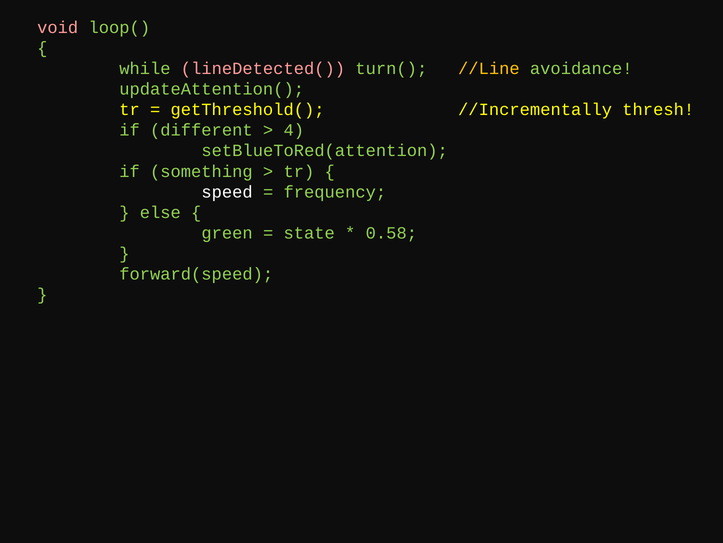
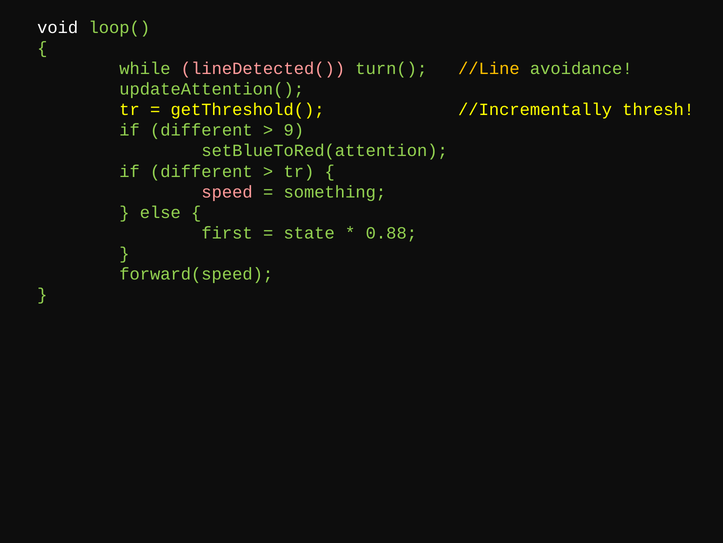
void colour: pink -> white (58, 28)
4: 4 -> 9 (294, 130)
something: something -> different (201, 171)
speed colour: white -> pink (227, 192)
frequency: frequency -> something (335, 192)
green: green -> first (227, 233)
0.58: 0.58 -> 0.88 (391, 233)
